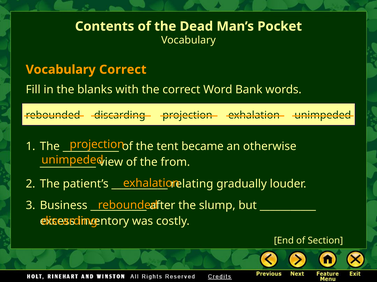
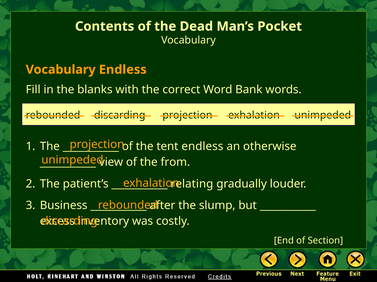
Vocabulary Correct: Correct -> Endless (123, 70)
tent became: became -> endless (202, 147)
